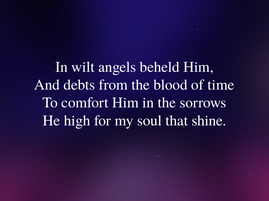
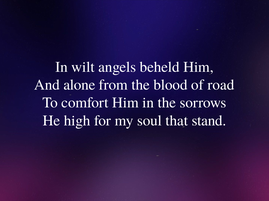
debts: debts -> alone (79, 85)
time: time -> road (221, 85)
shine: shine -> stand (209, 121)
